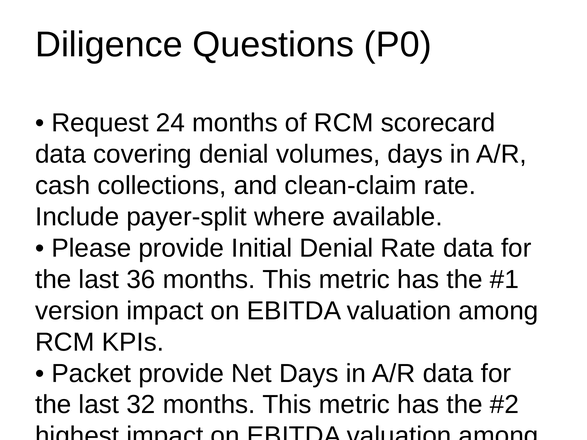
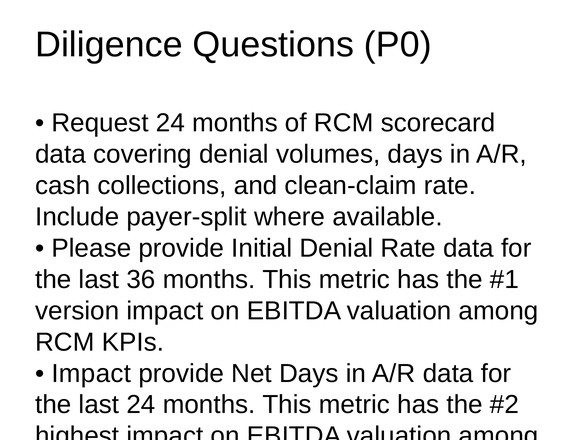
Packet: Packet -> Impact (91, 374)
last 32: 32 -> 24 (141, 405)
